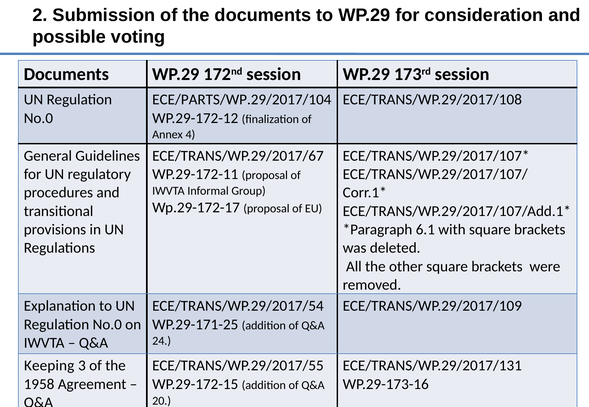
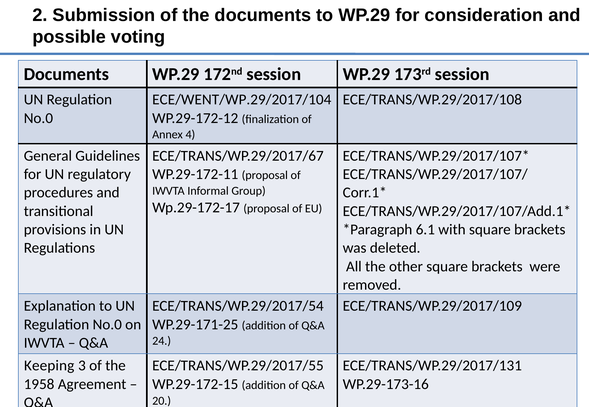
ECE/PARTS/WP.29/2017/104: ECE/PARTS/WP.29/2017/104 -> ECE/WENT/WP.29/2017/104 (242, 100)
